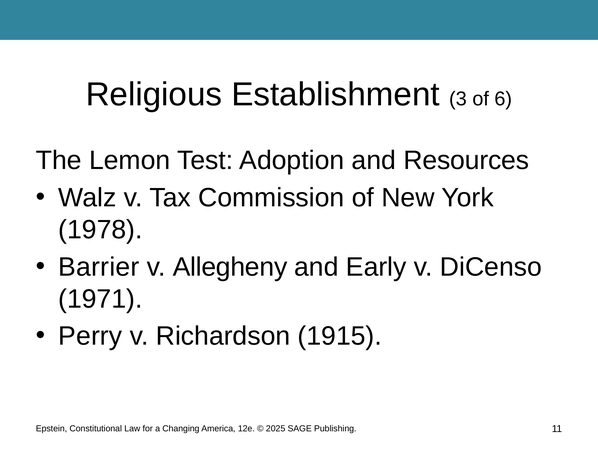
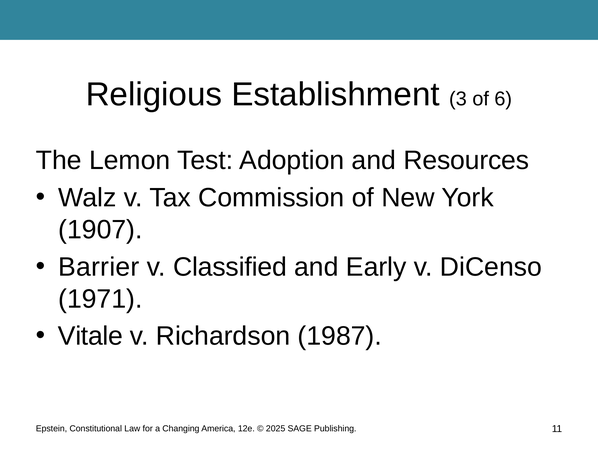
1978: 1978 -> 1907 (100, 229)
Allegheny: Allegheny -> Classified (230, 267)
Perry: Perry -> Vitale (90, 336)
1915: 1915 -> 1987 (340, 336)
